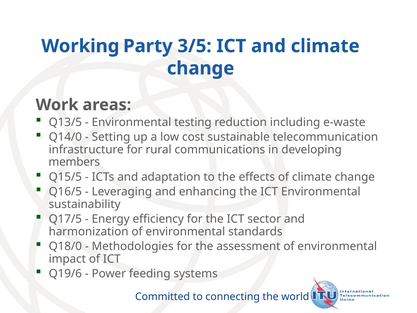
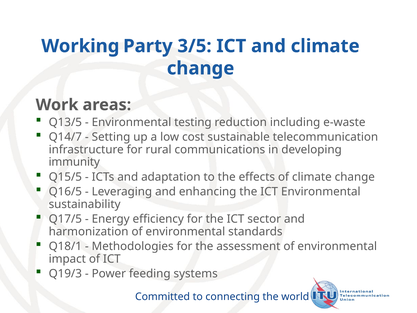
Q14/0: Q14/0 -> Q14/7 (65, 137)
members: members -> immunity (74, 162)
Q18/0: Q18/0 -> Q18/1 (65, 246)
Q19/6: Q19/6 -> Q19/3 (65, 274)
